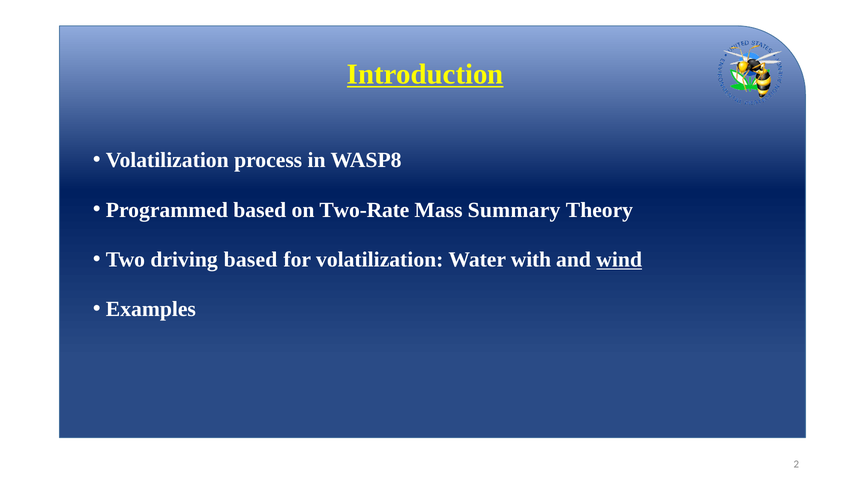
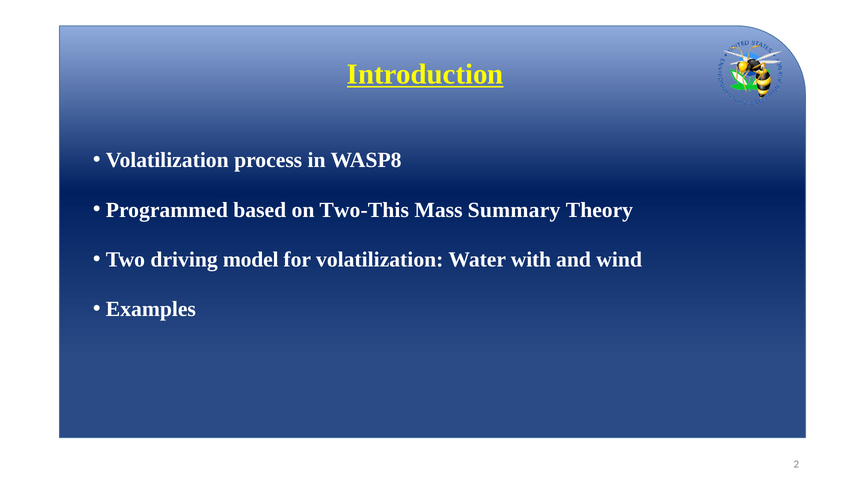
Two-Rate: Two-Rate -> Two-This (364, 210)
driving based: based -> model (251, 260)
wind underline: present -> none (619, 260)
